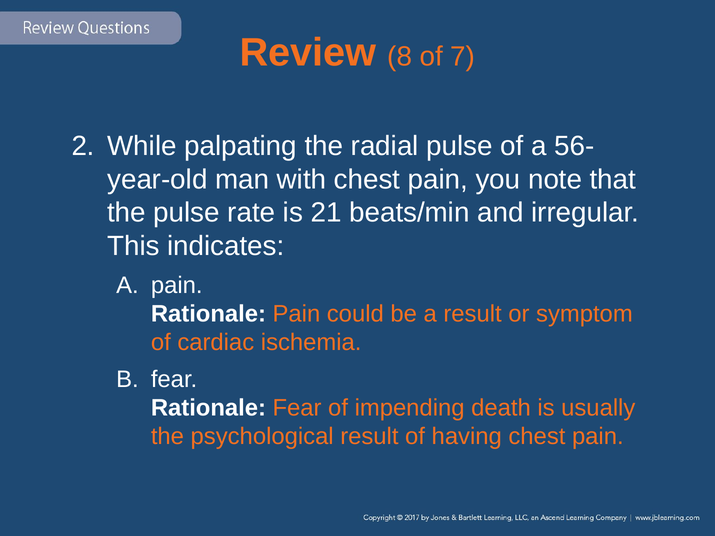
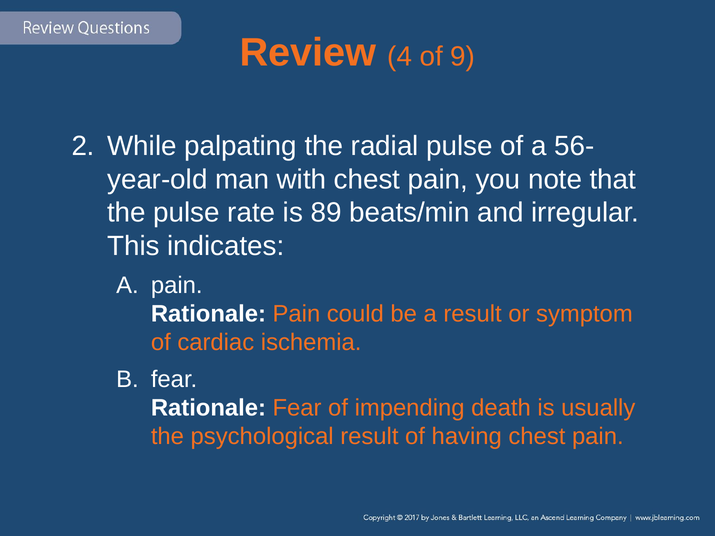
8: 8 -> 4 (400, 57)
7: 7 -> 9 (463, 57)
21: 21 -> 89 (326, 213)
